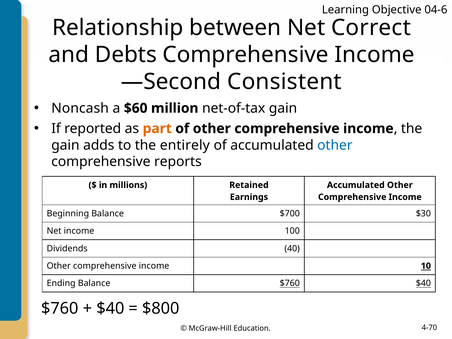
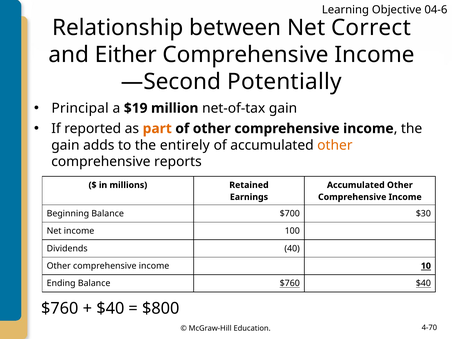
Debts: Debts -> Either (126, 55)
Consistent: Consistent -> Potentially (284, 82)
Noncash: Noncash -> Principal (80, 108)
$60: $60 -> $19 (136, 108)
other colour: blue -> orange (335, 145)
